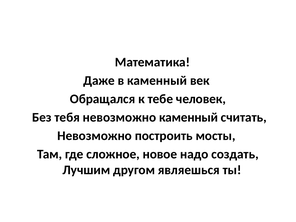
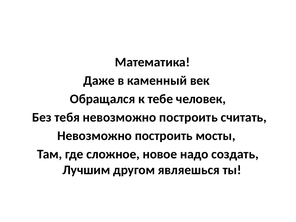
тебя невозможно каменный: каменный -> построить (188, 117)
